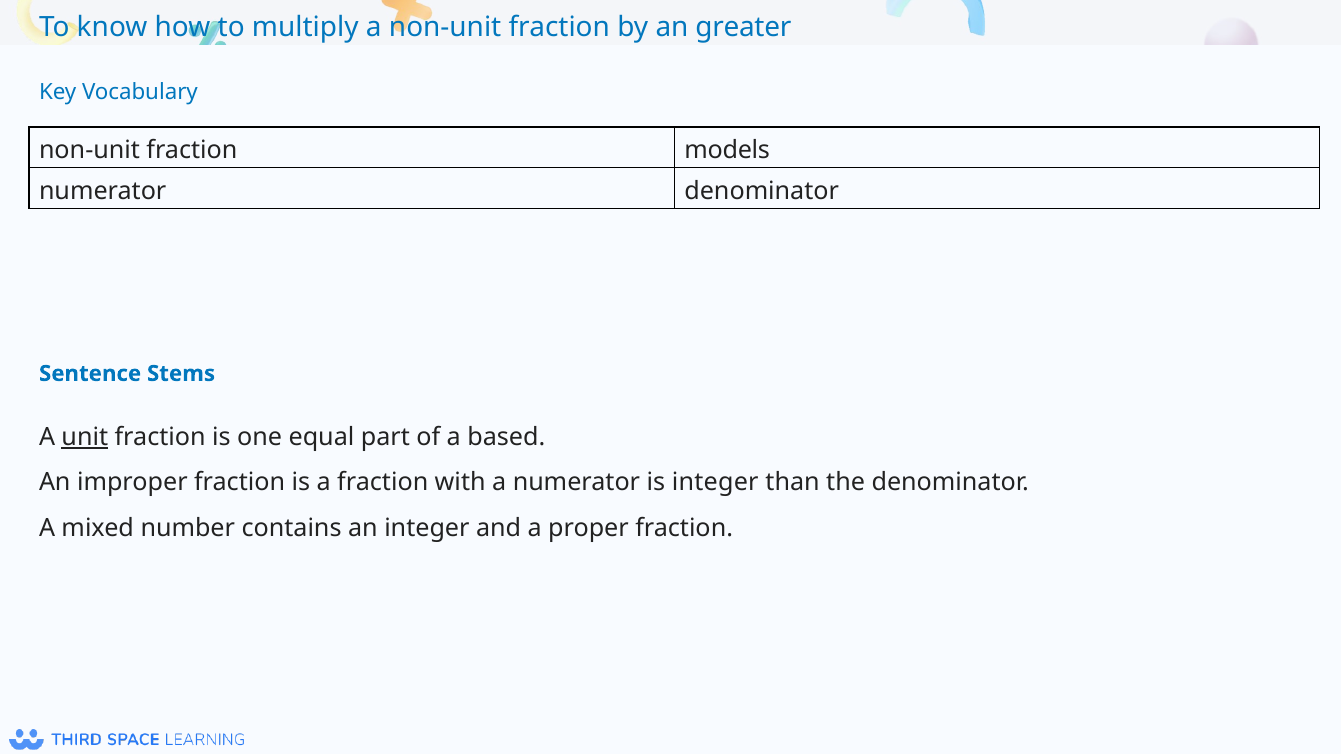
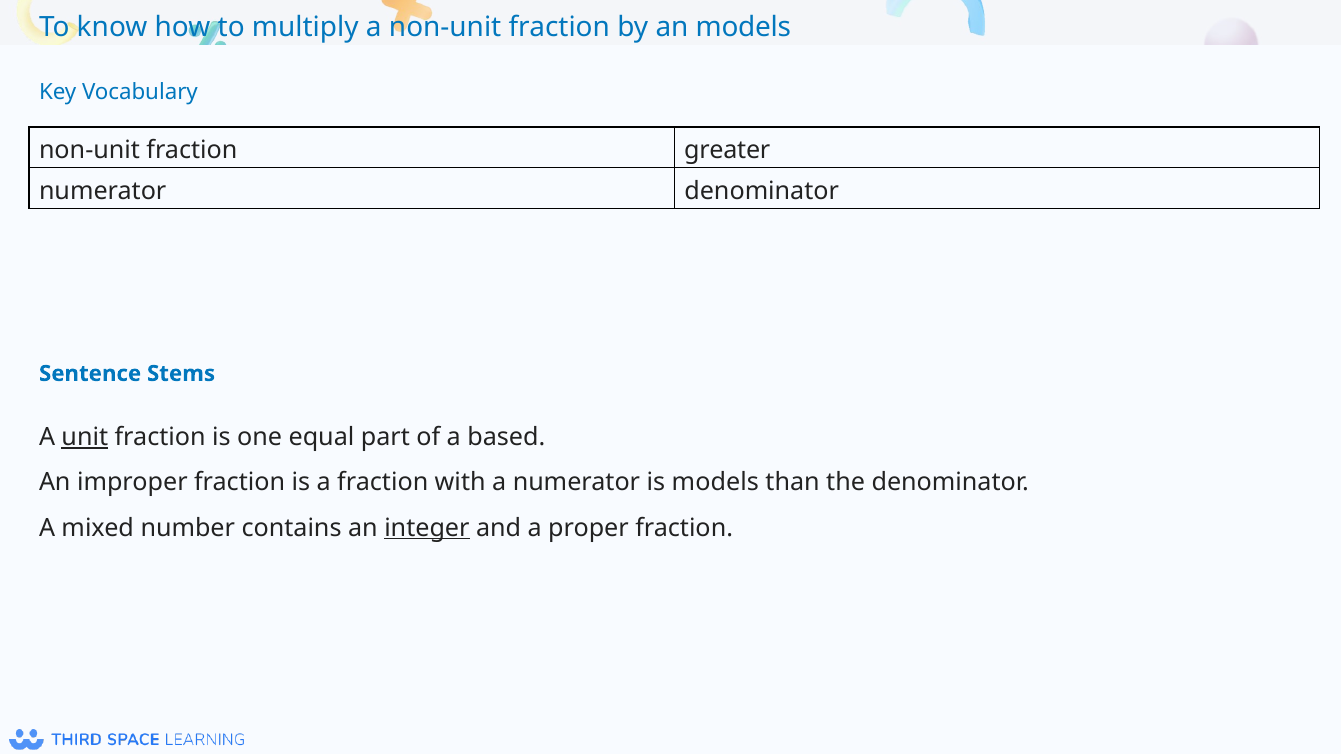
an greater: greater -> models (743, 28)
models: models -> greater (727, 151)
is integer: integer -> models (715, 483)
integer underline: none -> present (427, 528)
